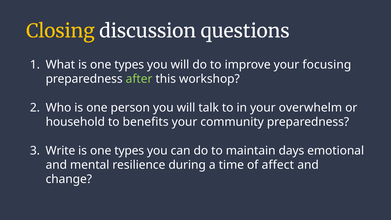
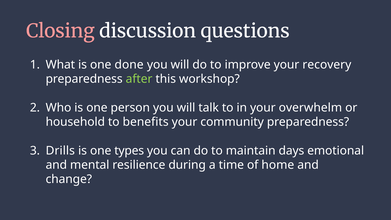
Closing colour: yellow -> pink (60, 31)
What is one types: types -> done (129, 65)
focusing: focusing -> recovery (327, 65)
Write: Write -> Drills (60, 151)
affect: affect -> home (278, 165)
